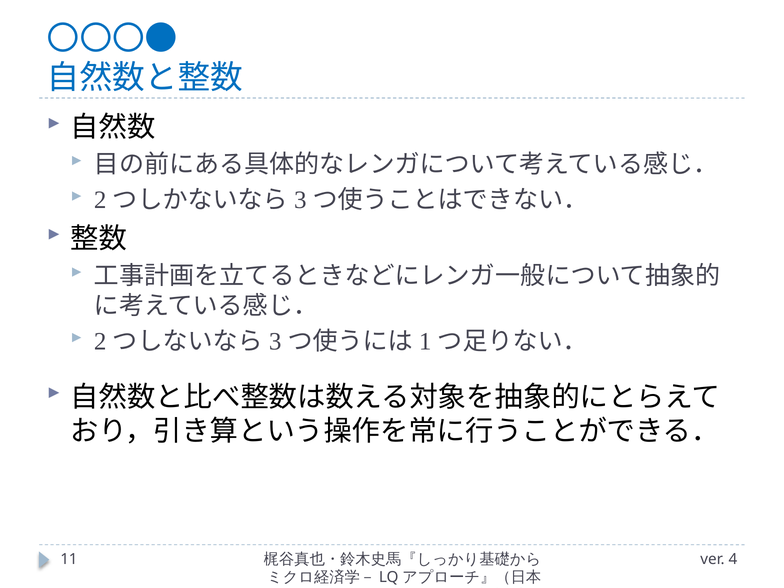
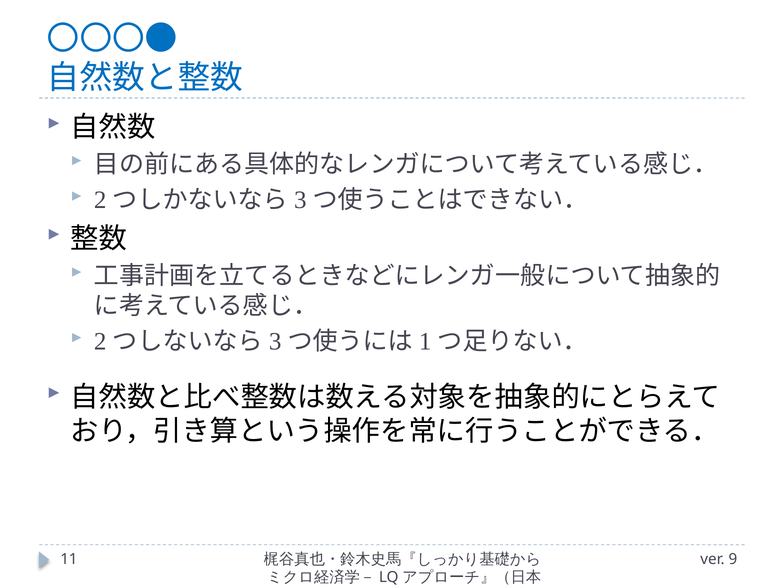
4: 4 -> 9 (733, 559)
